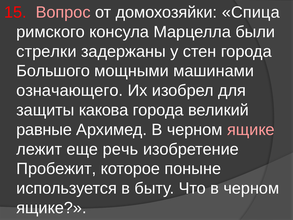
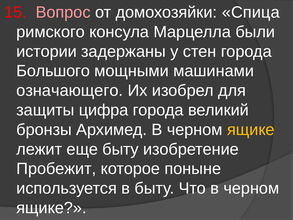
стрелки: стрелки -> истории (47, 51)
какова: какова -> цифра (104, 110)
равные: равные -> бронзы (44, 130)
ящике colour: pink -> yellow (251, 130)
еще речь: речь -> быту (121, 149)
